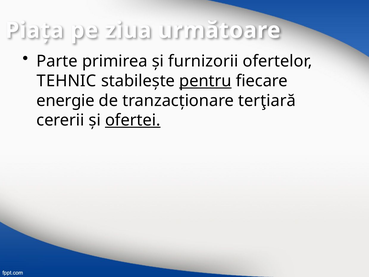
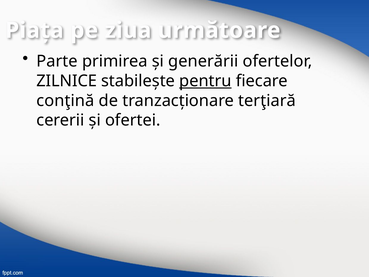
furnizorii: furnizorii -> generării (203, 61)
TEHNIC: TEHNIC -> ZILNICE (67, 81)
energie: energie -> conţină (65, 100)
ofertei underline: present -> none (133, 120)
